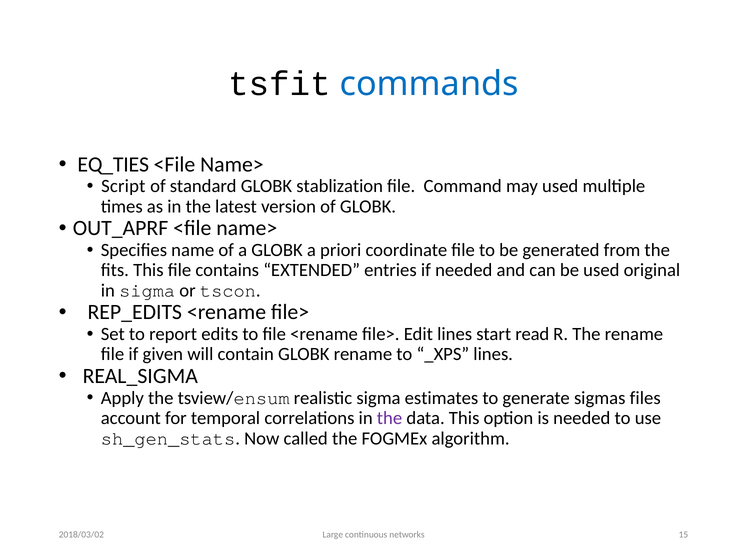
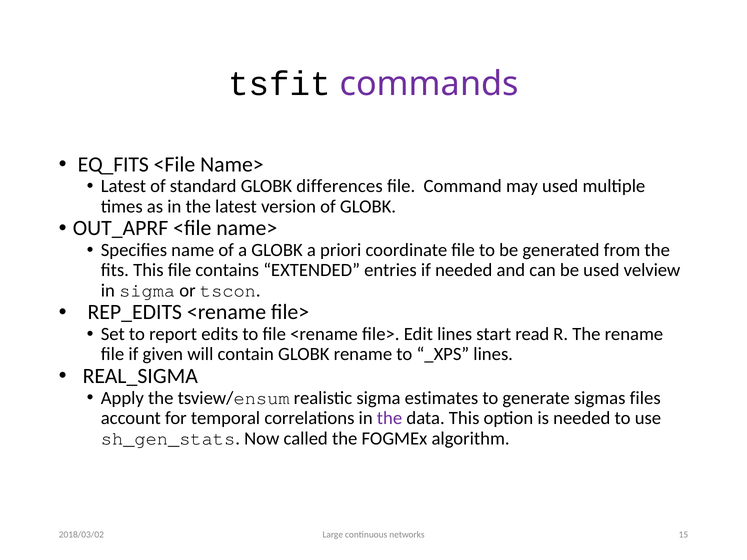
commands colour: blue -> purple (429, 84)
EQ_TIES: EQ_TIES -> EQ_FITS (113, 165)
Script: Script -> Latest (123, 186)
stablization: stablization -> differences (340, 186)
original: original -> velview (652, 270)
